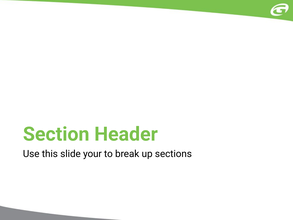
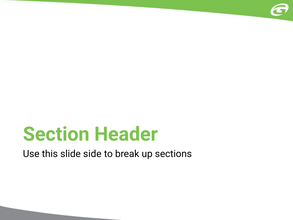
your: your -> side (92, 154)
